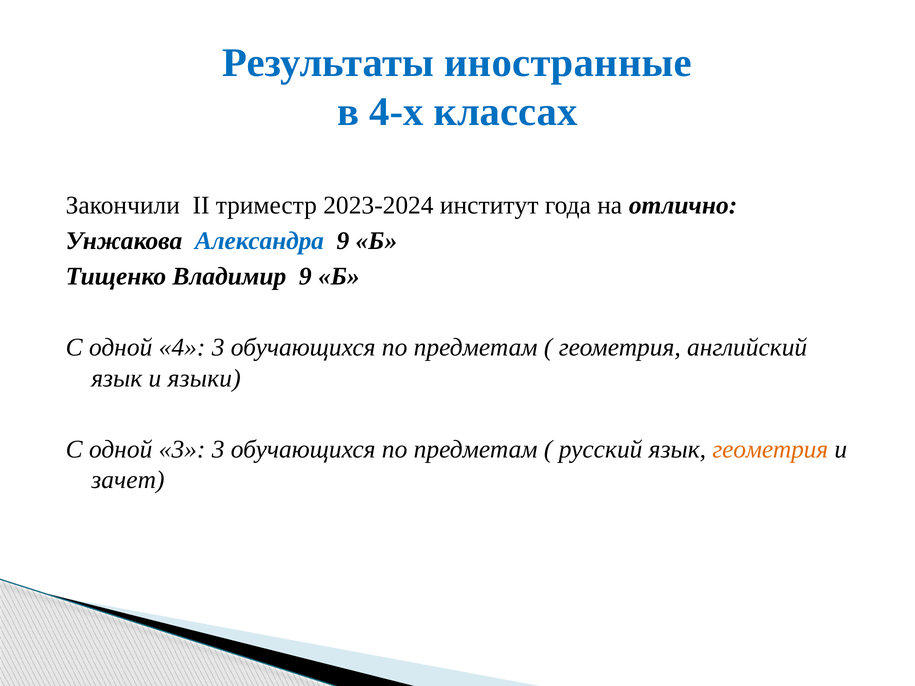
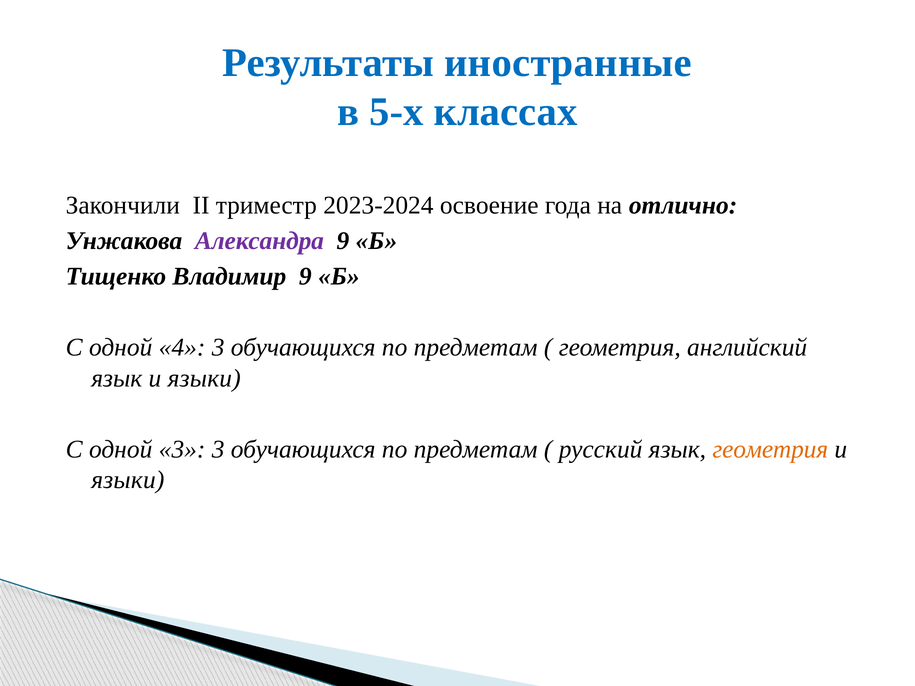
4-х: 4-х -> 5-х (396, 112)
институт: институт -> освоение (489, 205)
Александра colour: blue -> purple (259, 241)
зачет: зачет -> языки (128, 480)
